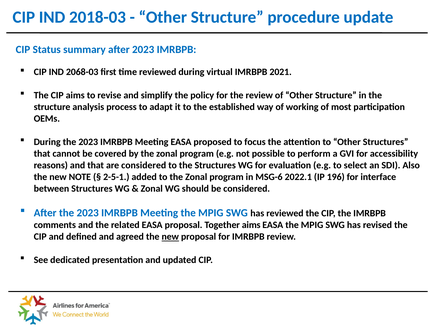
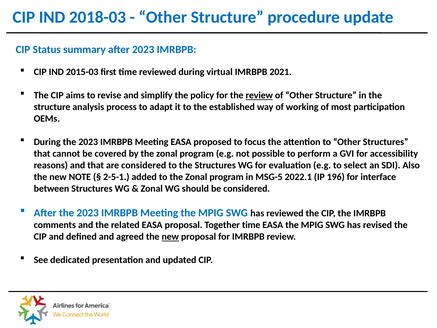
2068-03: 2068-03 -> 2015-03 (82, 72)
review underline: none -> present (259, 95)
MSG-6: MSG-6 -> MSG-5 (269, 177)
Together aims: aims -> time (251, 225)
